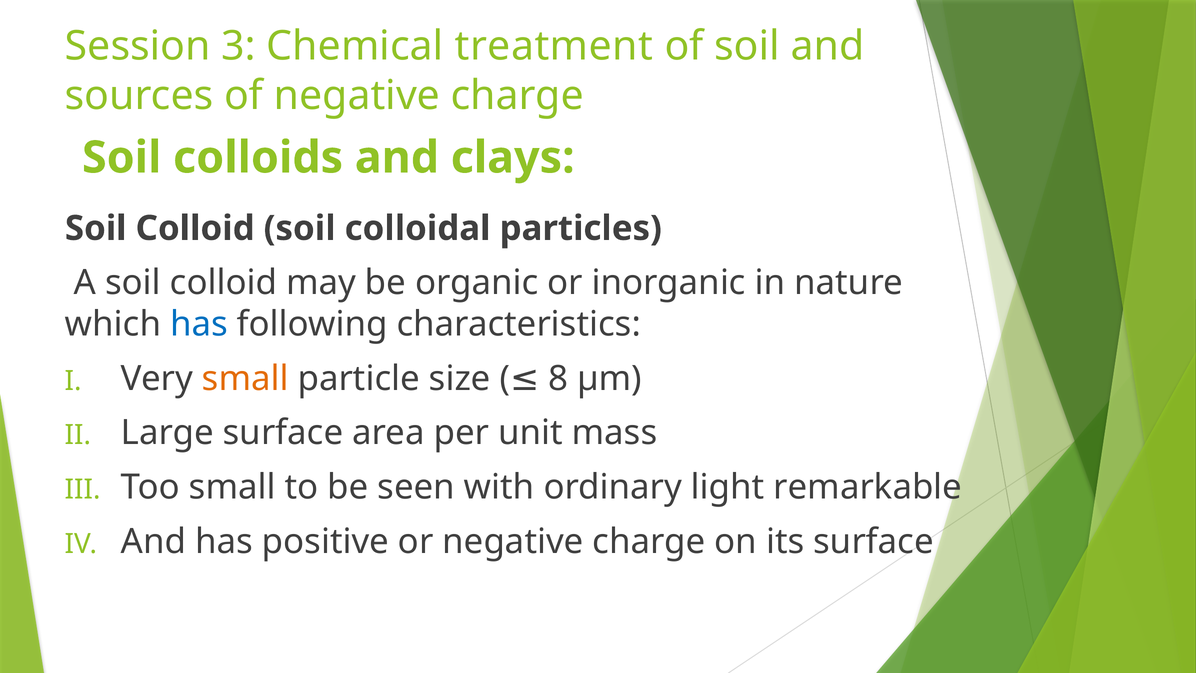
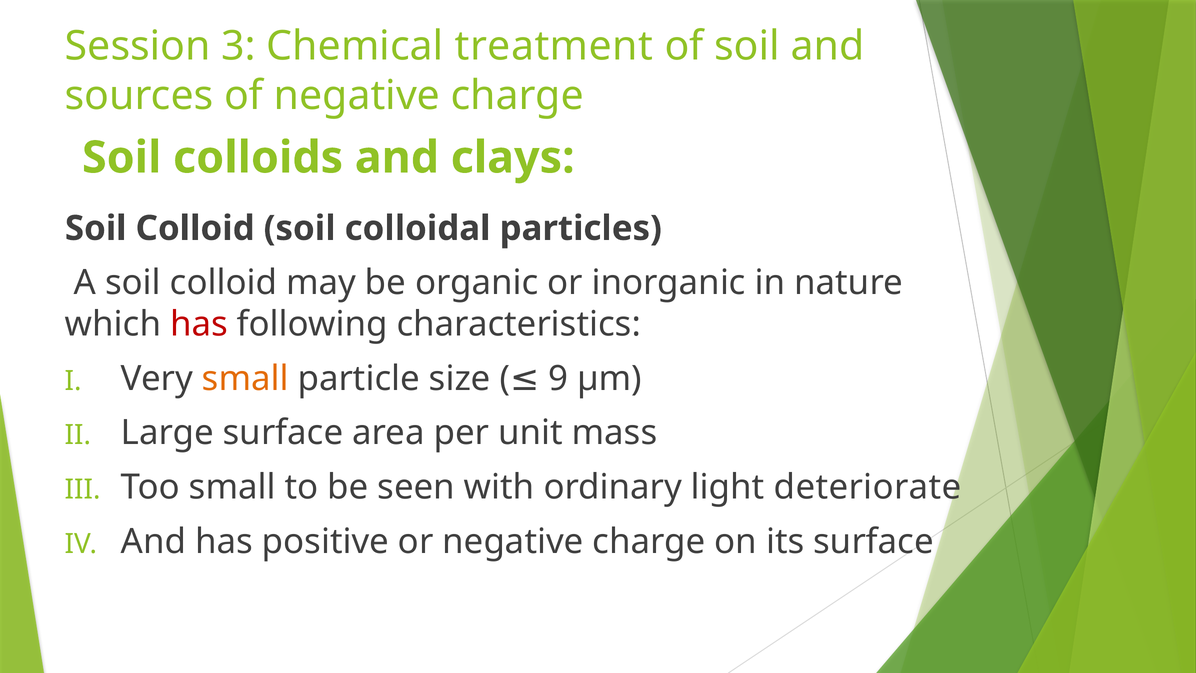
has colour: blue -> red (199, 324)
8: 8 -> 9 (558, 379)
remarkable: remarkable -> deteriorate (868, 487)
